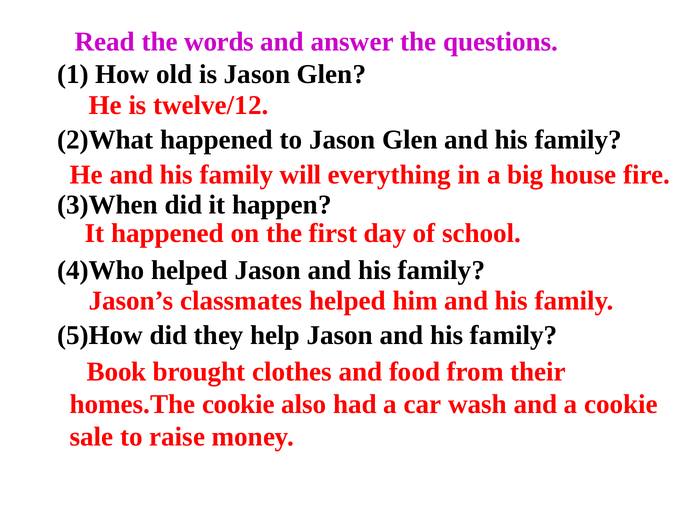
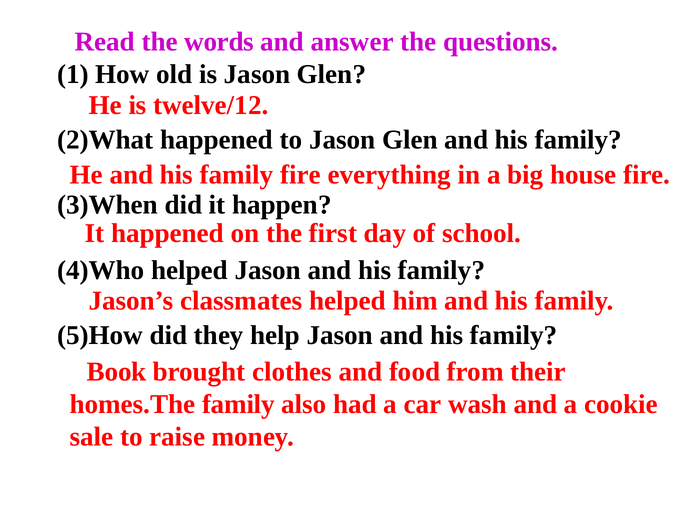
family will: will -> fire (300, 175)
homes.The cookie: cookie -> family (238, 404)
